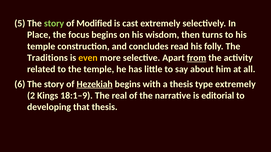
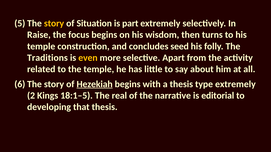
story colour: light green -> yellow (54, 23)
Modified: Modified -> Situation (94, 23)
cast: cast -> part (130, 23)
Place: Place -> Raise (39, 35)
read: read -> seed (180, 46)
from underline: present -> none (197, 58)
18:1–9: 18:1–9 -> 18:1–5 (77, 96)
